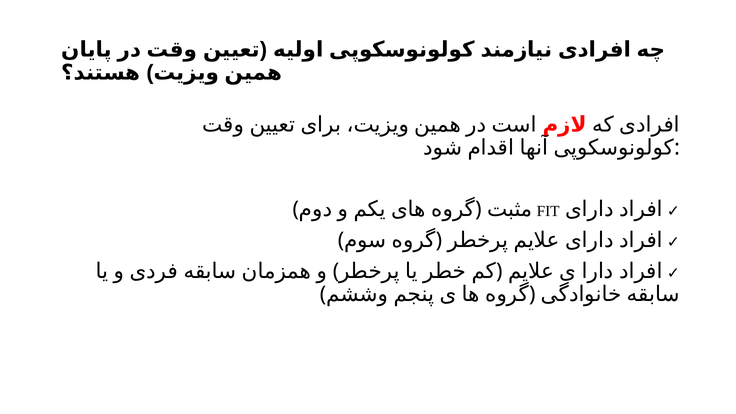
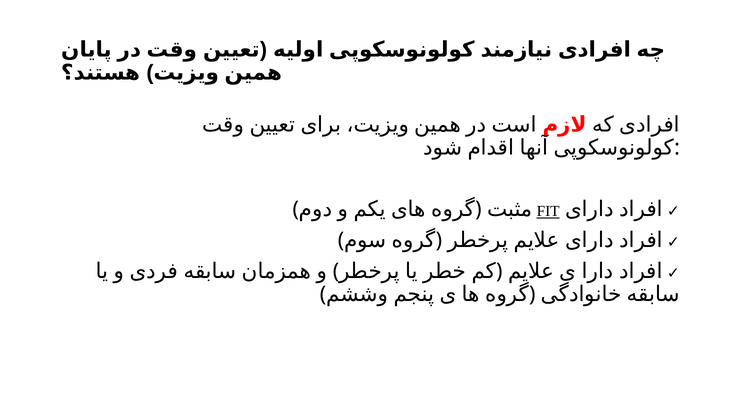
FIT underline: none -> present (548, 211)
